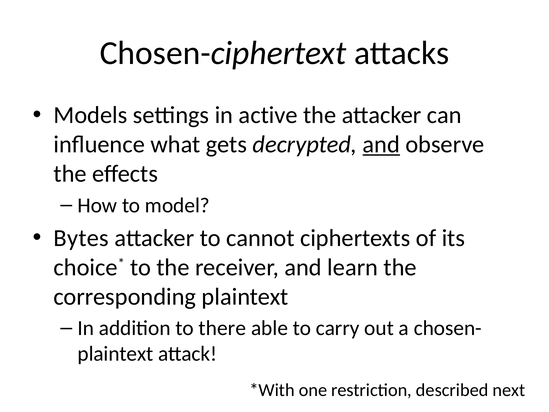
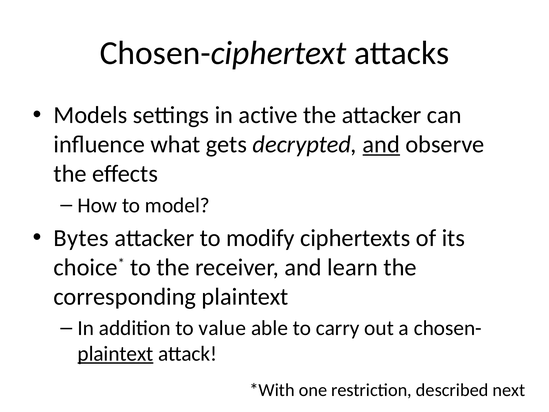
cannot: cannot -> modify (260, 238)
there: there -> value (222, 328)
plaintext underline: none -> present (115, 354)
